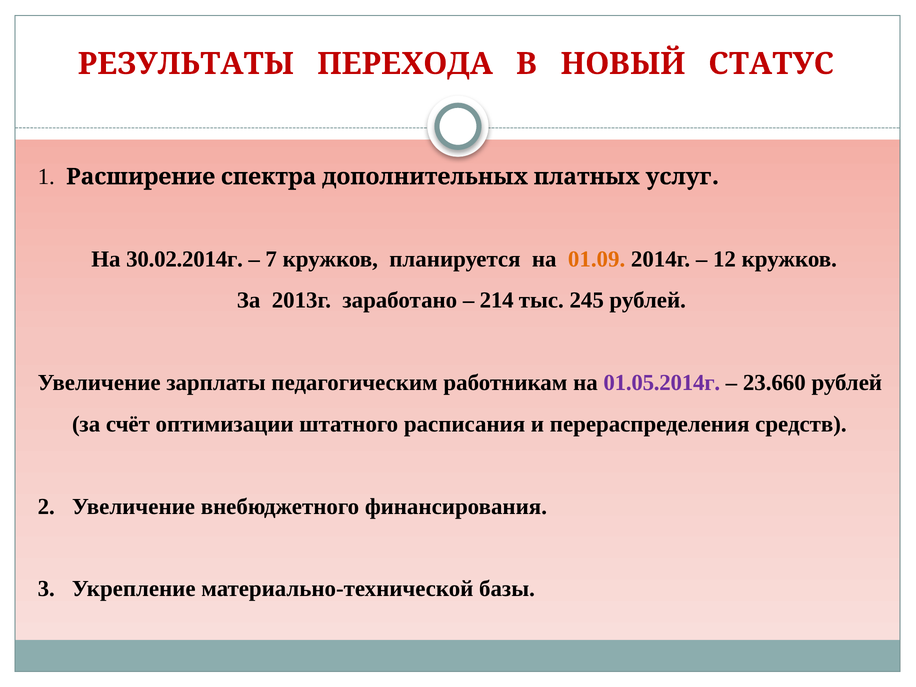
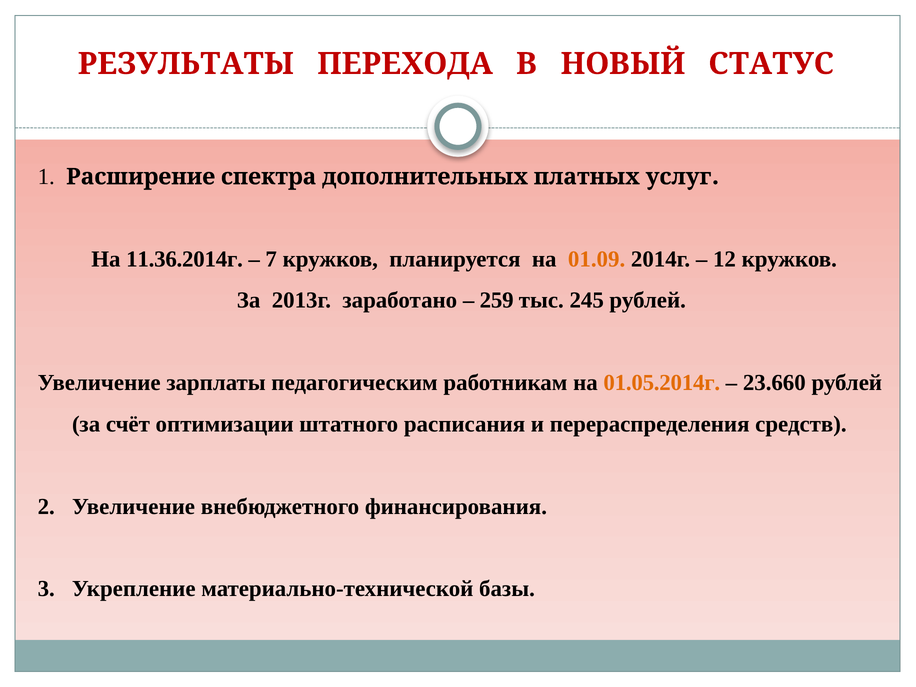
30.02.2014г: 30.02.2014г -> 11.36.2014г (185, 259)
214: 214 -> 259 (497, 300)
01.05.2014г colour: purple -> orange (662, 383)
